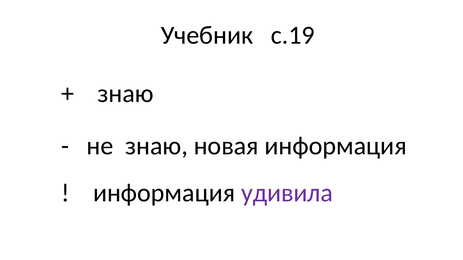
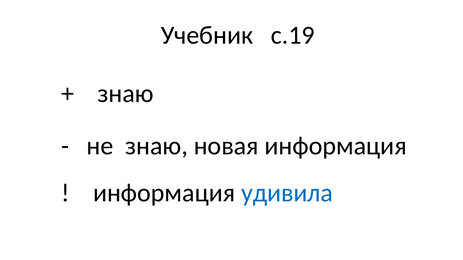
удивила colour: purple -> blue (287, 193)
